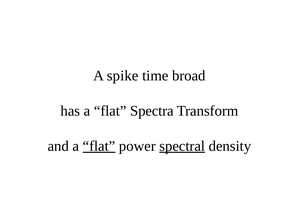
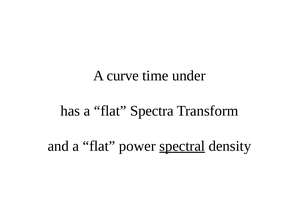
spike: spike -> curve (123, 76)
broad: broad -> under (189, 76)
flat underline: present -> none (99, 146)
